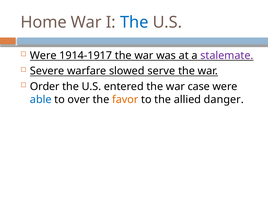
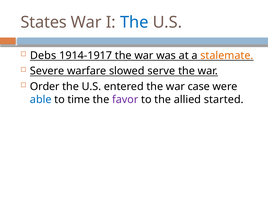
Home: Home -> States (44, 22)
Were: Were -> Debs (43, 55)
stalemate colour: purple -> orange (227, 55)
over: over -> time (79, 100)
favor colour: orange -> purple (125, 100)
danger: danger -> started (224, 100)
